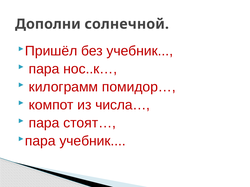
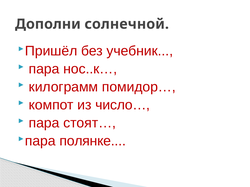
числа…: числа… -> число… (123, 105)
пара учебник: учебник -> полянке (93, 141)
